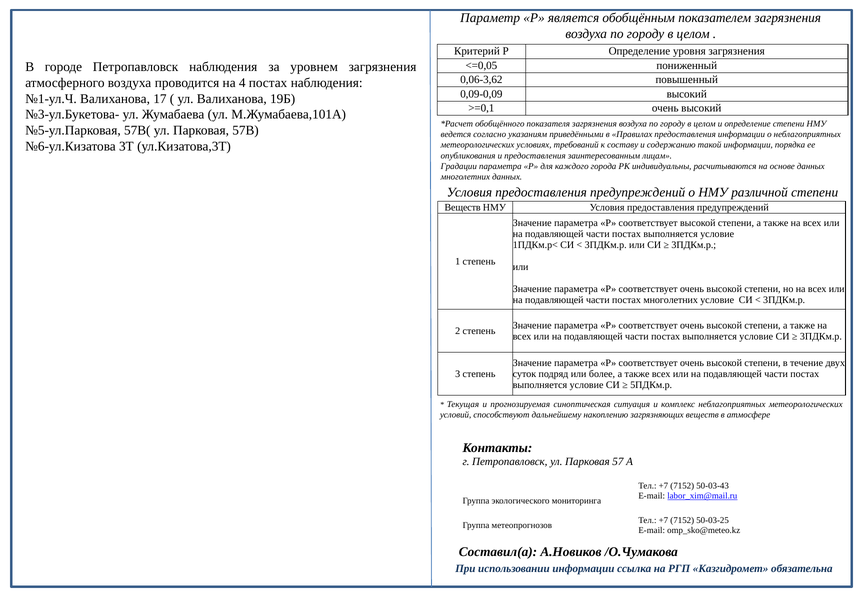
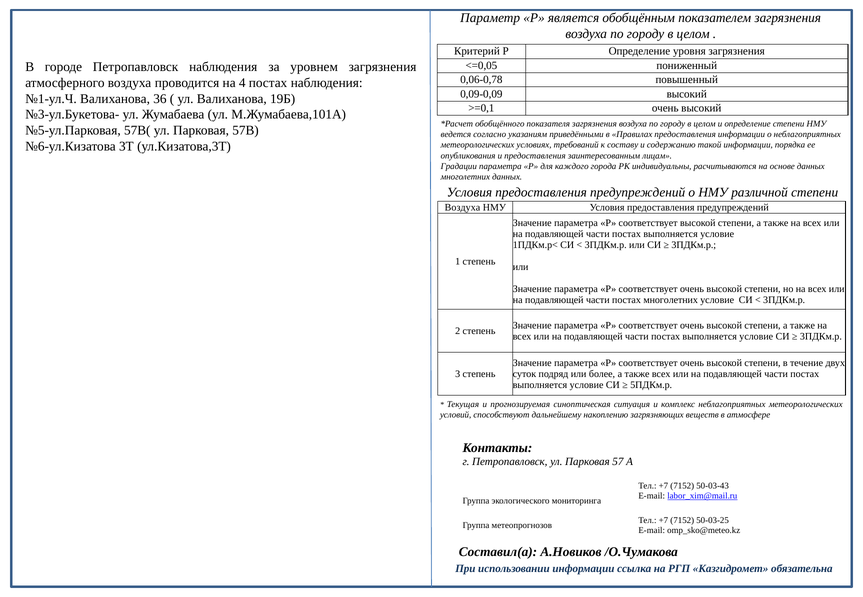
0,06-3,62: 0,06-3,62 -> 0,06-0,78 (481, 80)
17: 17 -> 36 (160, 99)
Веществ: Веществ -> Воздуха (462, 208)
